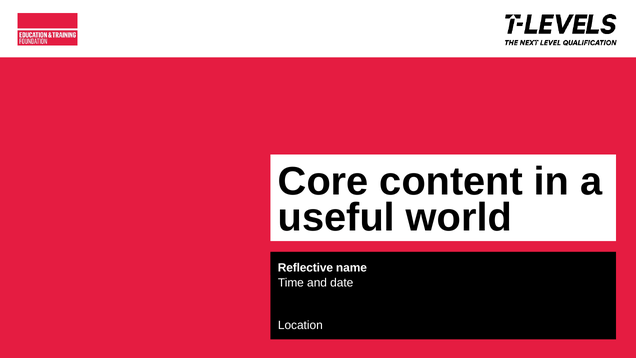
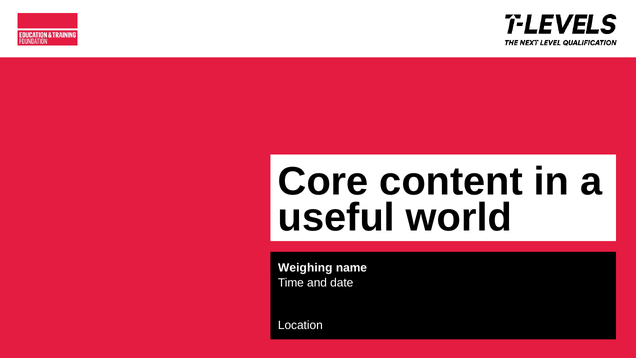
Reflective: Reflective -> Weighing (305, 268)
